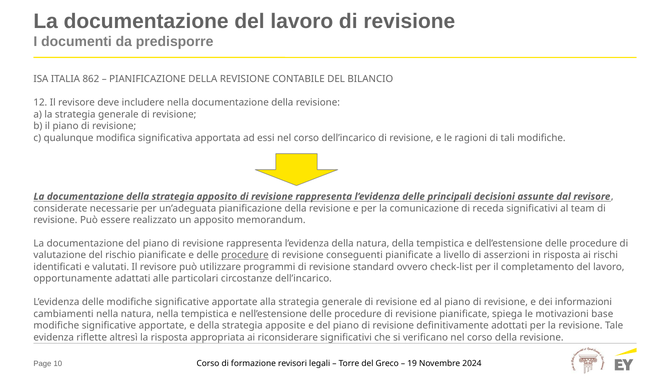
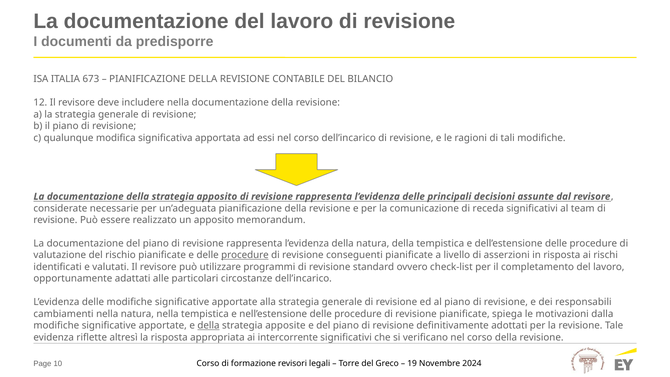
862: 862 -> 673 (91, 79)
informazioni: informazioni -> responsabili (583, 302)
base: base -> dalla (602, 314)
della underline: none -> present (208, 325)
riconsiderare: riconsiderare -> intercorrente (288, 337)
